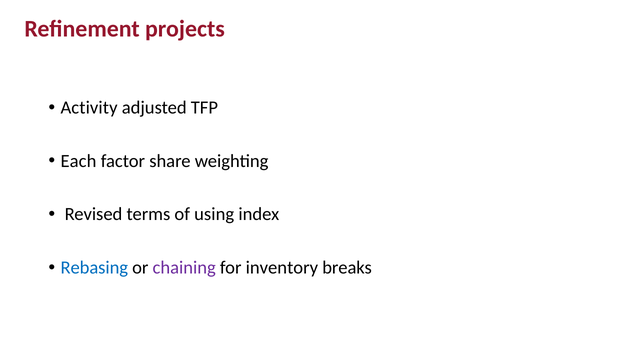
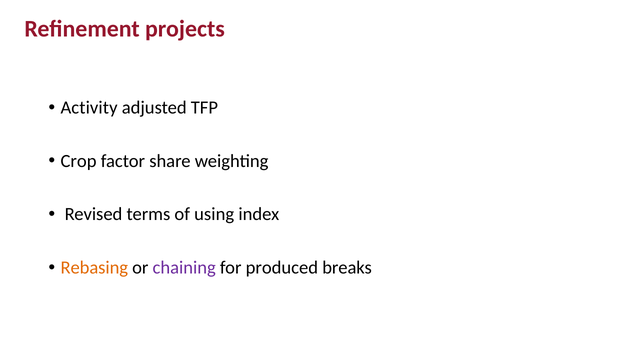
Each: Each -> Crop (79, 161)
Rebasing colour: blue -> orange (94, 268)
inventory: inventory -> produced (282, 268)
